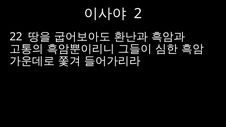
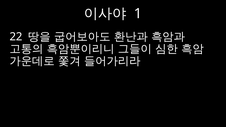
2: 2 -> 1 (138, 14)
